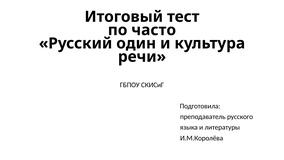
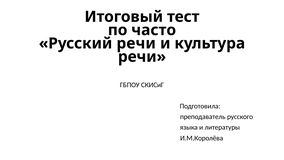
Русский один: один -> речи (136, 43)
